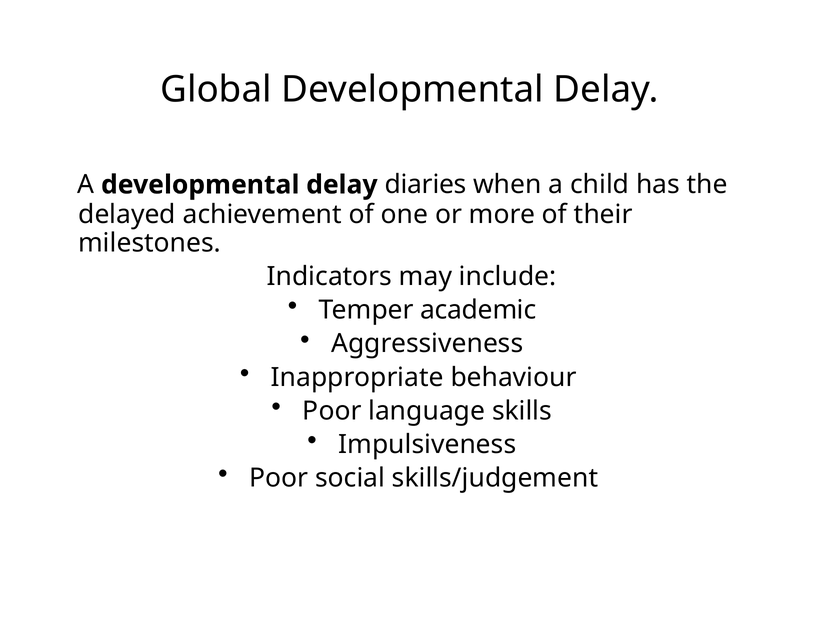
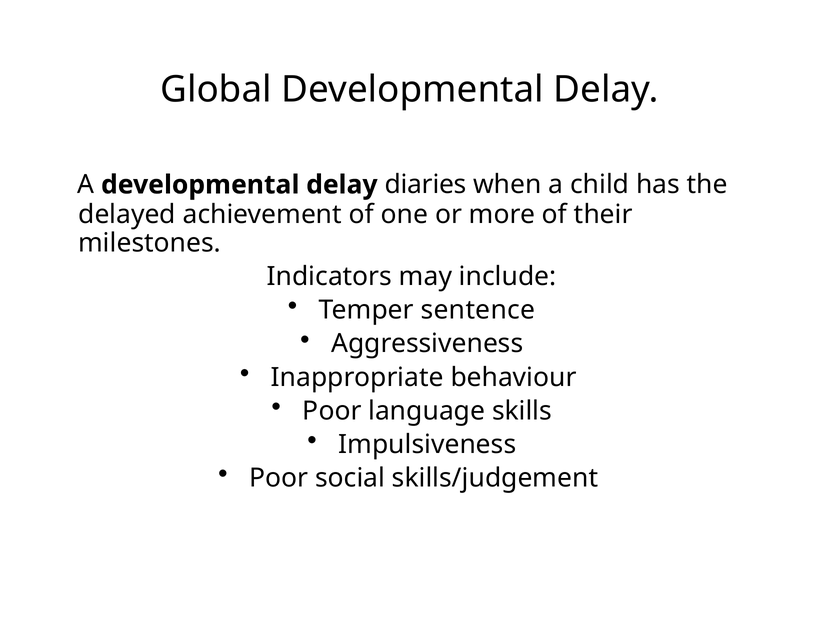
academic: academic -> sentence (478, 310)
